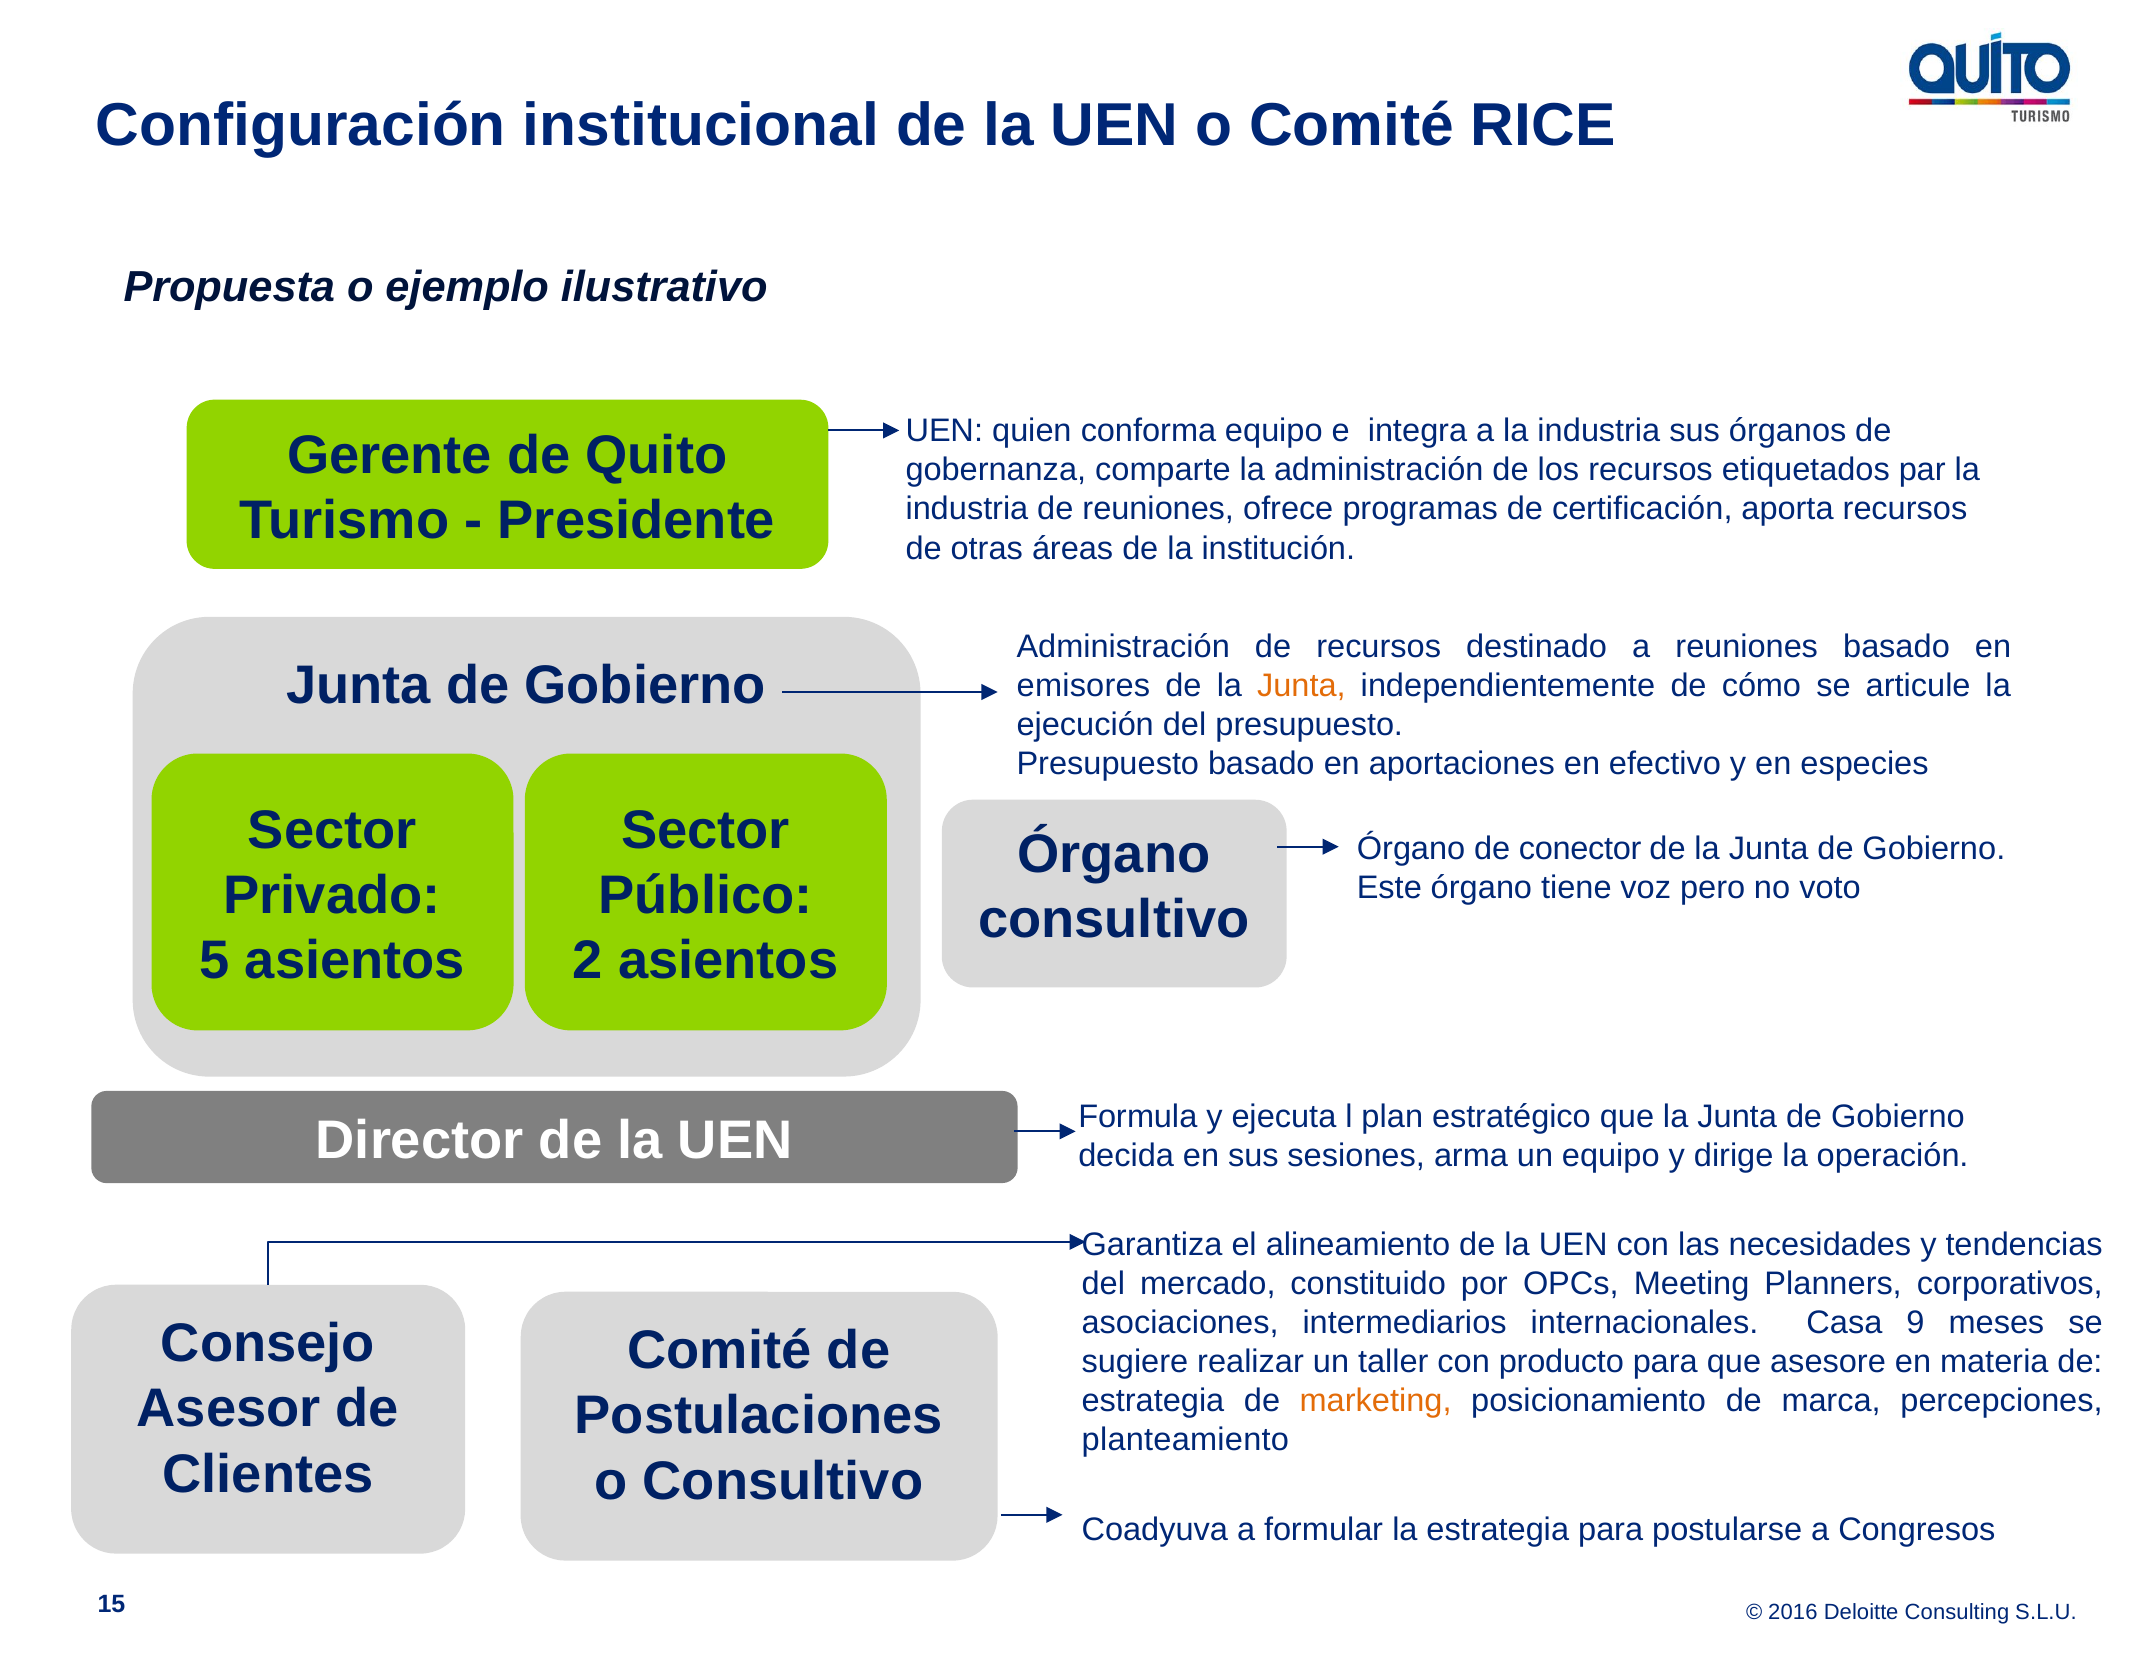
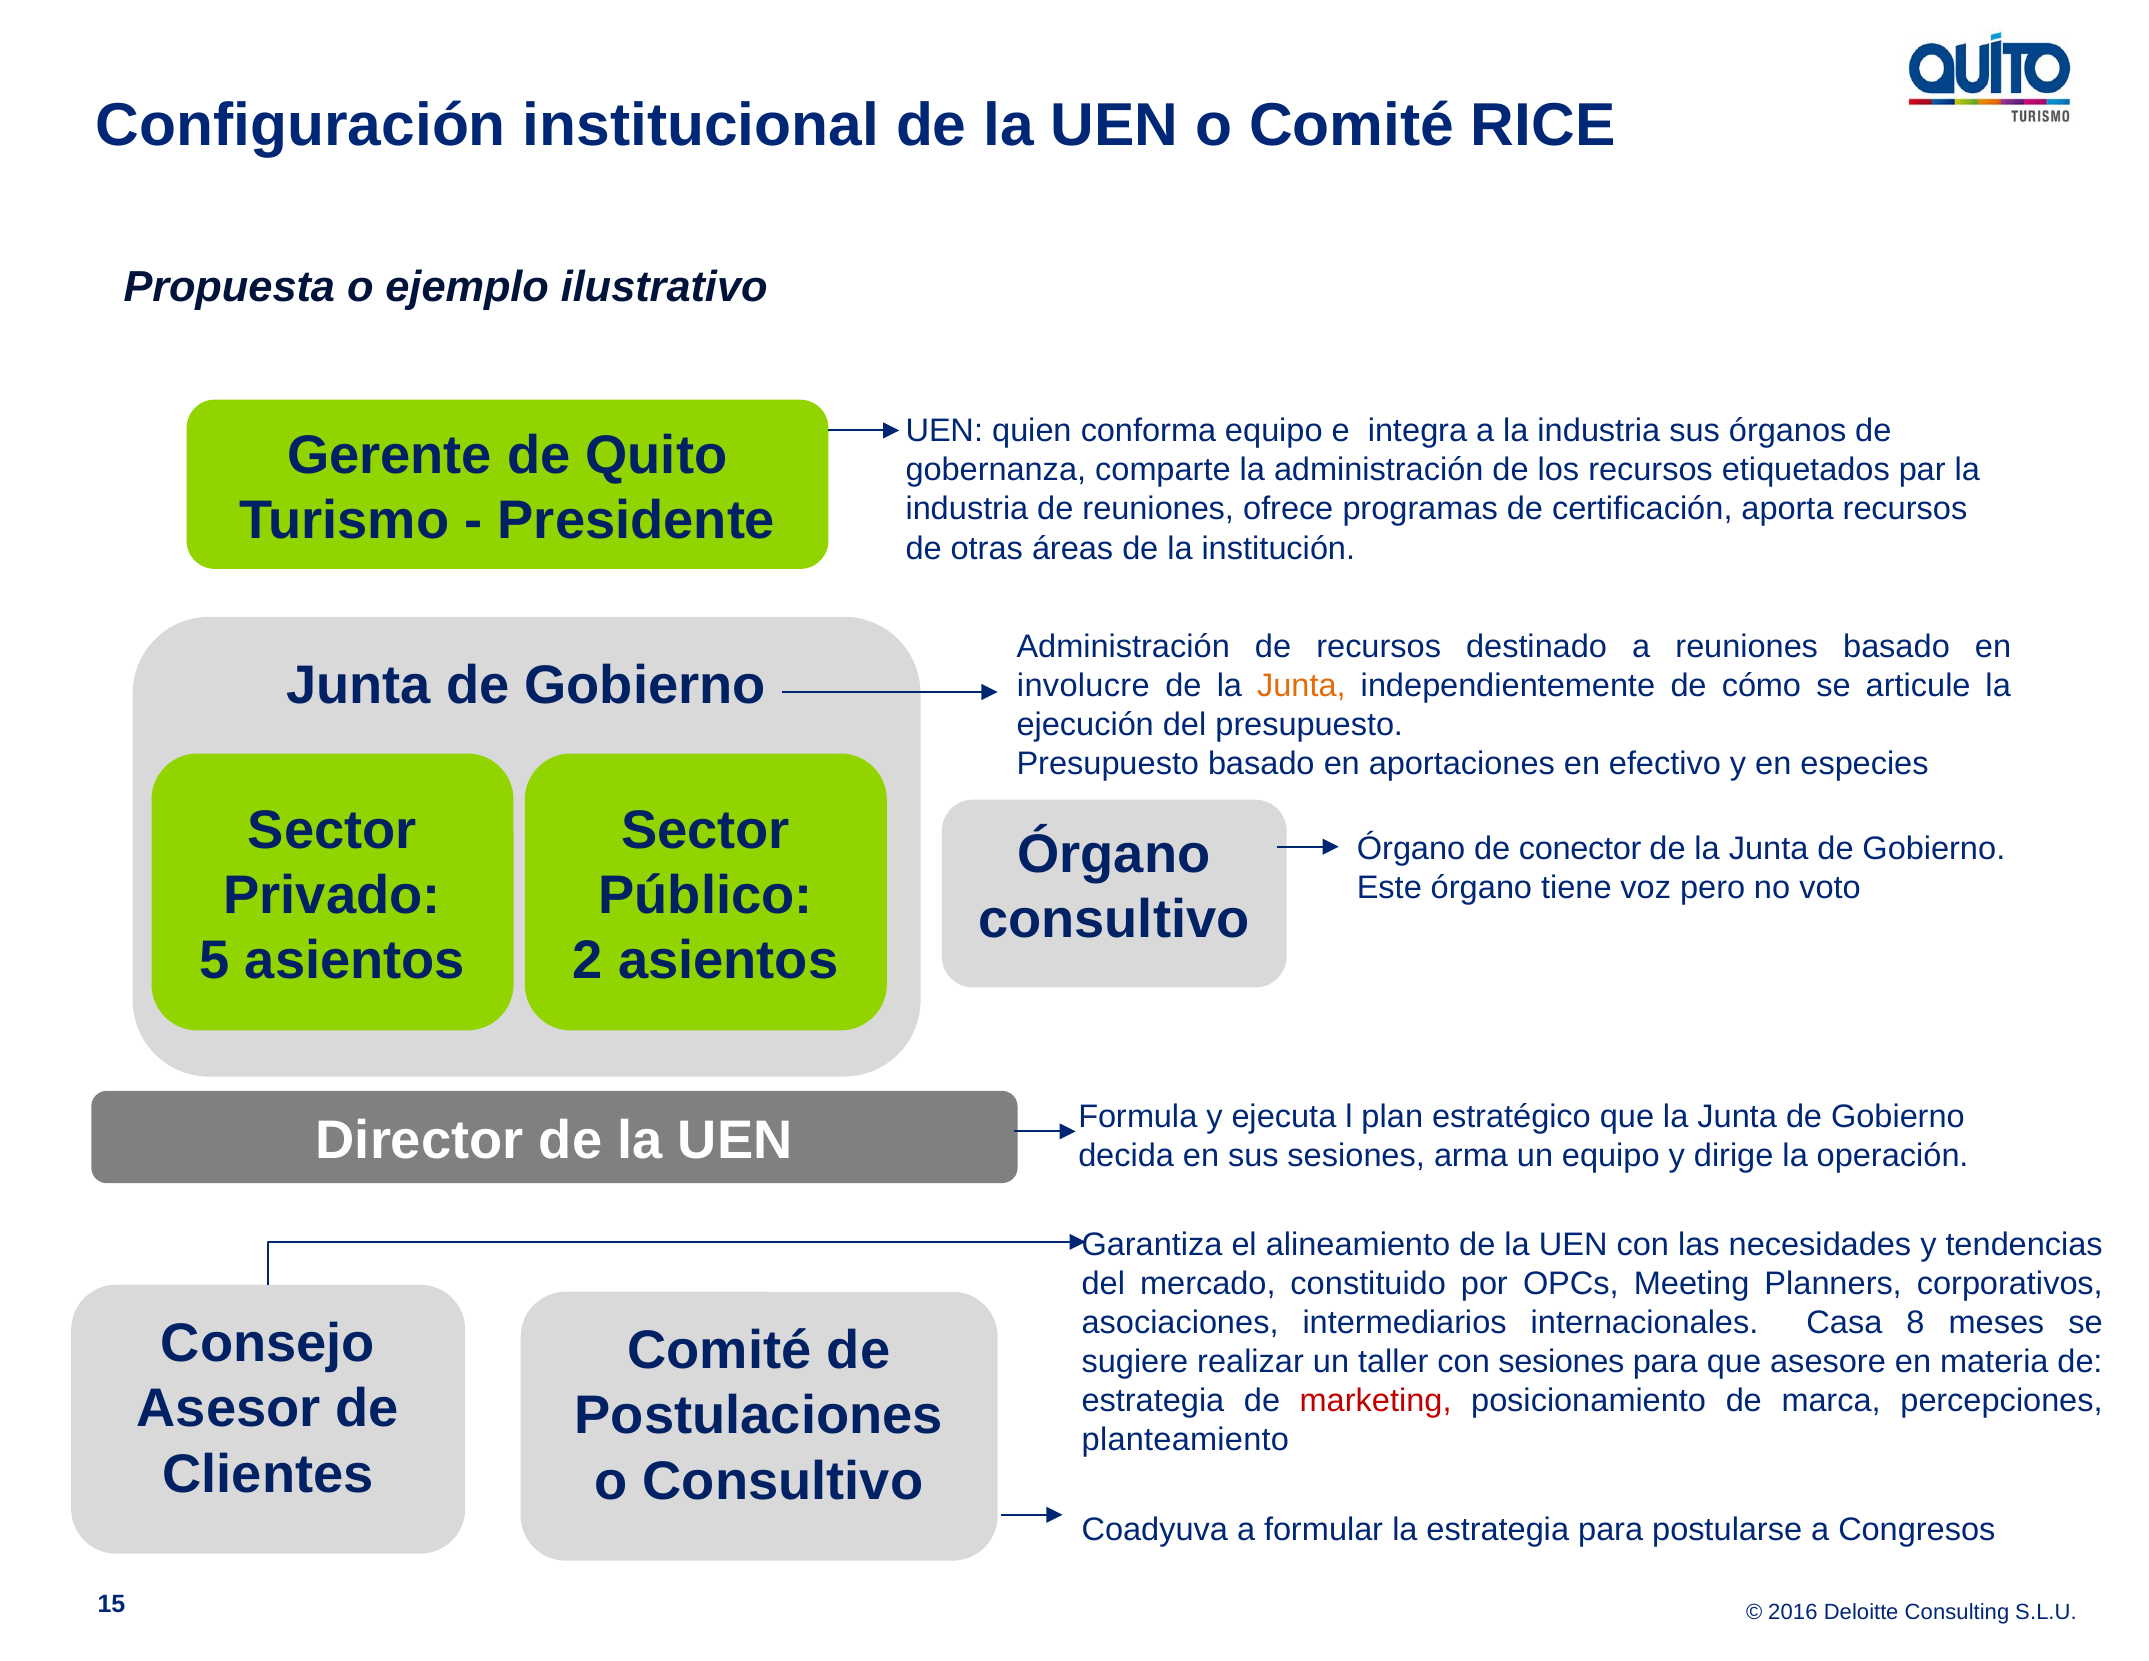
emisores: emisores -> involucre (1083, 685)
9: 9 -> 8 (1915, 1323)
con producto: producto -> sesiones (1561, 1362)
marketing colour: orange -> red (1376, 1401)
